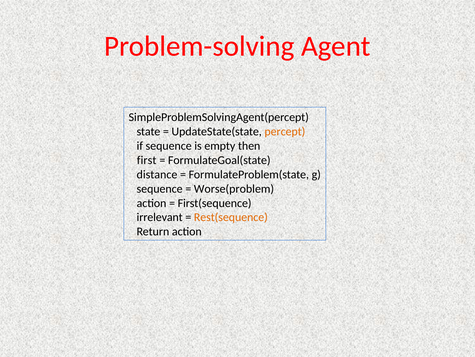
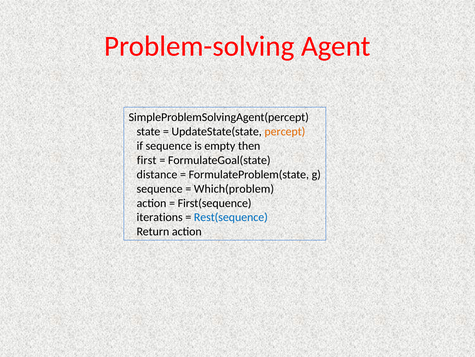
Worse(problem: Worse(problem -> Which(problem (234, 188)
irrelevant: irrelevant -> iterations (160, 217)
Rest(sequence colour: orange -> blue (231, 217)
